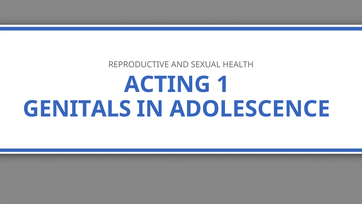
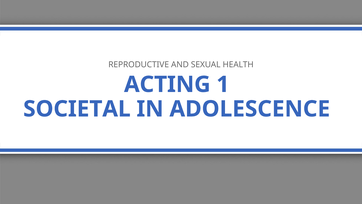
GENITALS: GENITALS -> SOCIETAL (77, 109)
